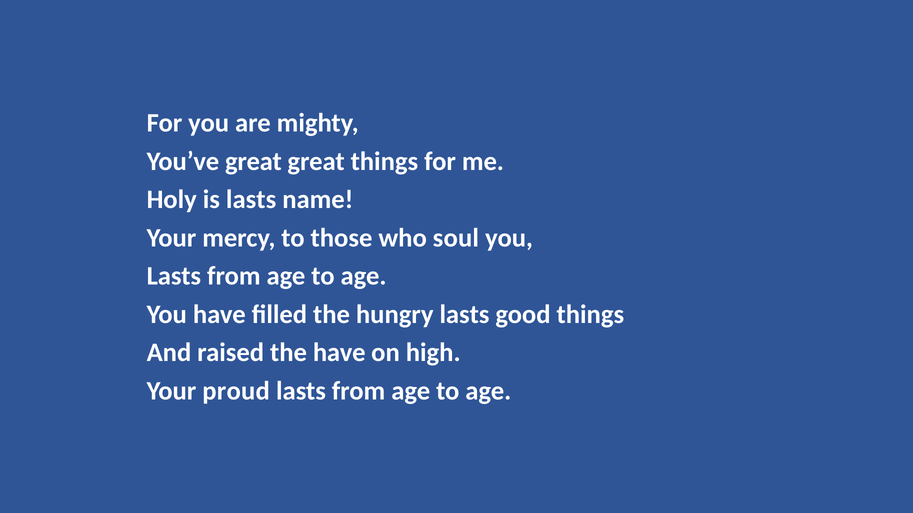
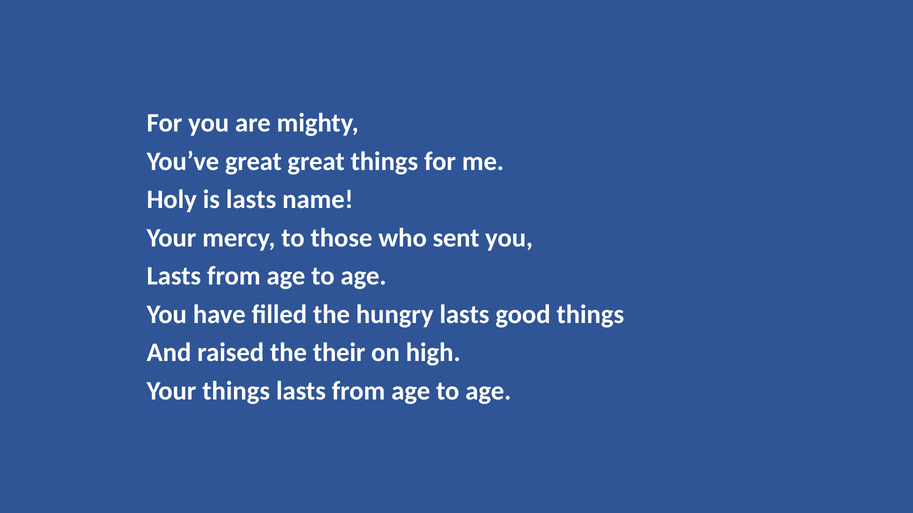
soul: soul -> sent (456, 238)
the have: have -> their (339, 353)
Your proud: proud -> things (236, 391)
